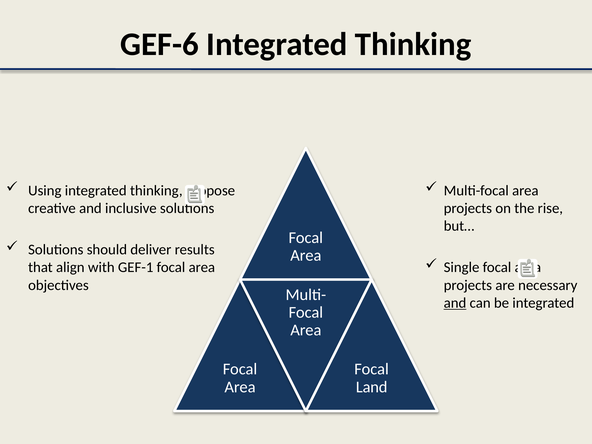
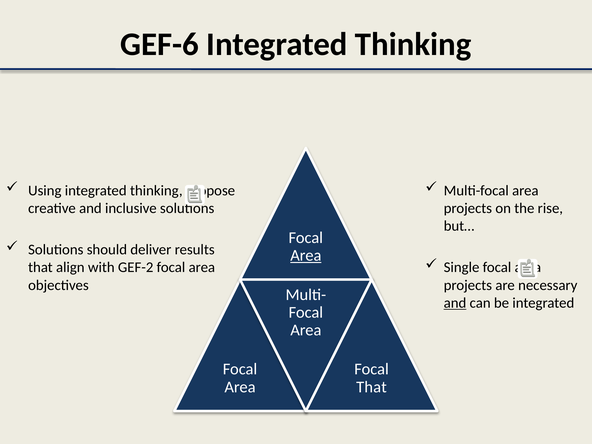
Area underline: none -> present (306, 255)
GEF-1: GEF-1 -> GEF-2 (136, 267)
Land: Land -> That (371, 387)
